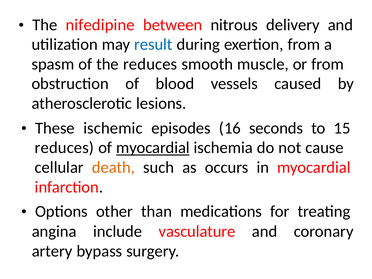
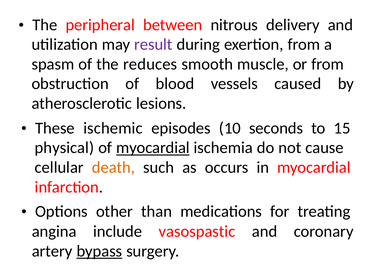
nifedipine: nifedipine -> peripheral (100, 25)
result colour: blue -> purple (153, 44)
16: 16 -> 10 (230, 128)
reduces: reduces -> physical (64, 148)
vasculature: vasculature -> vasospastic (197, 231)
bypass underline: none -> present (99, 251)
